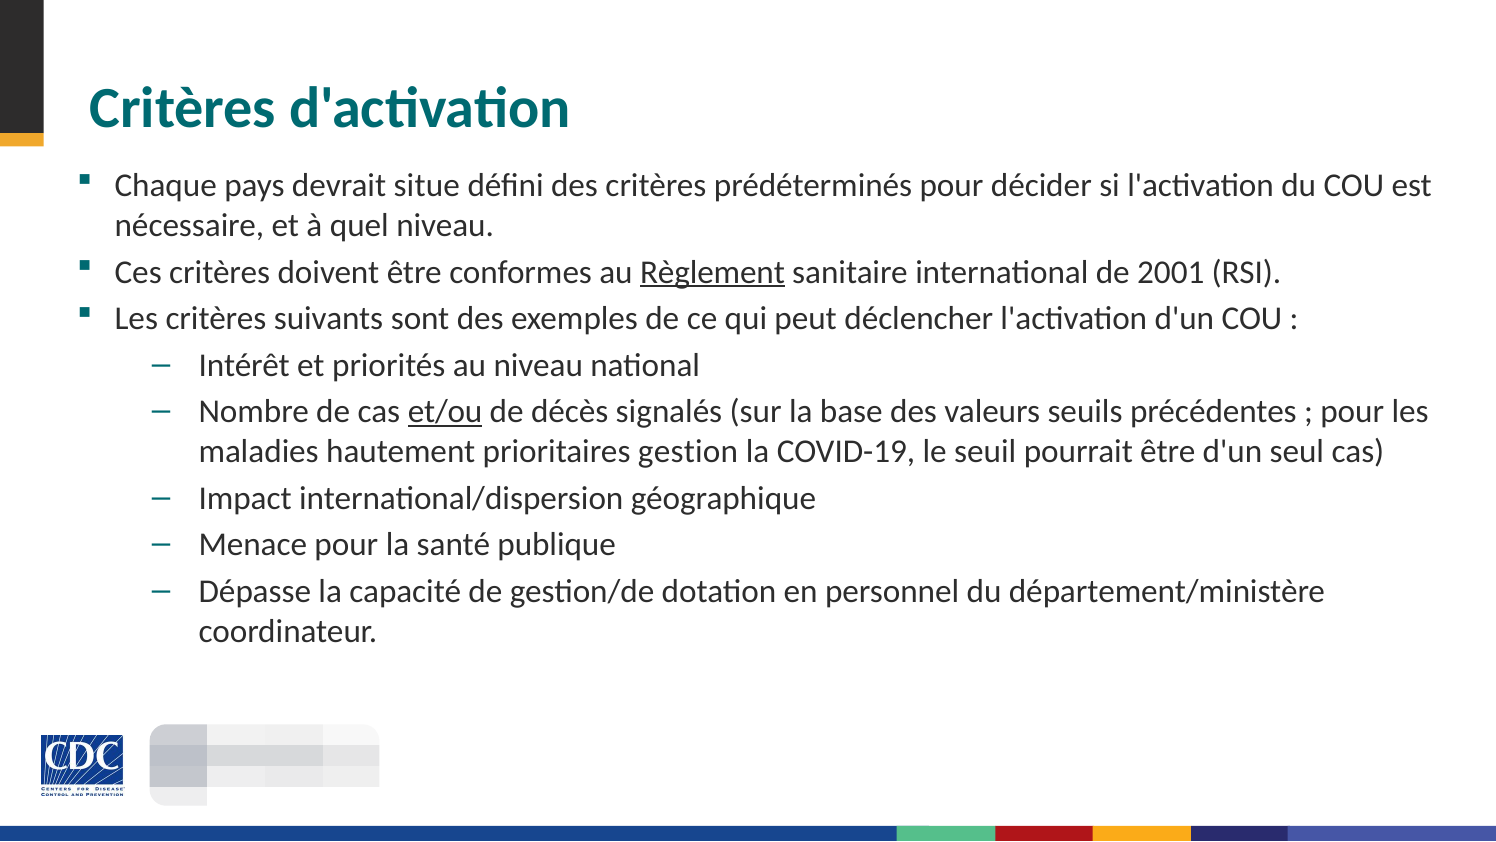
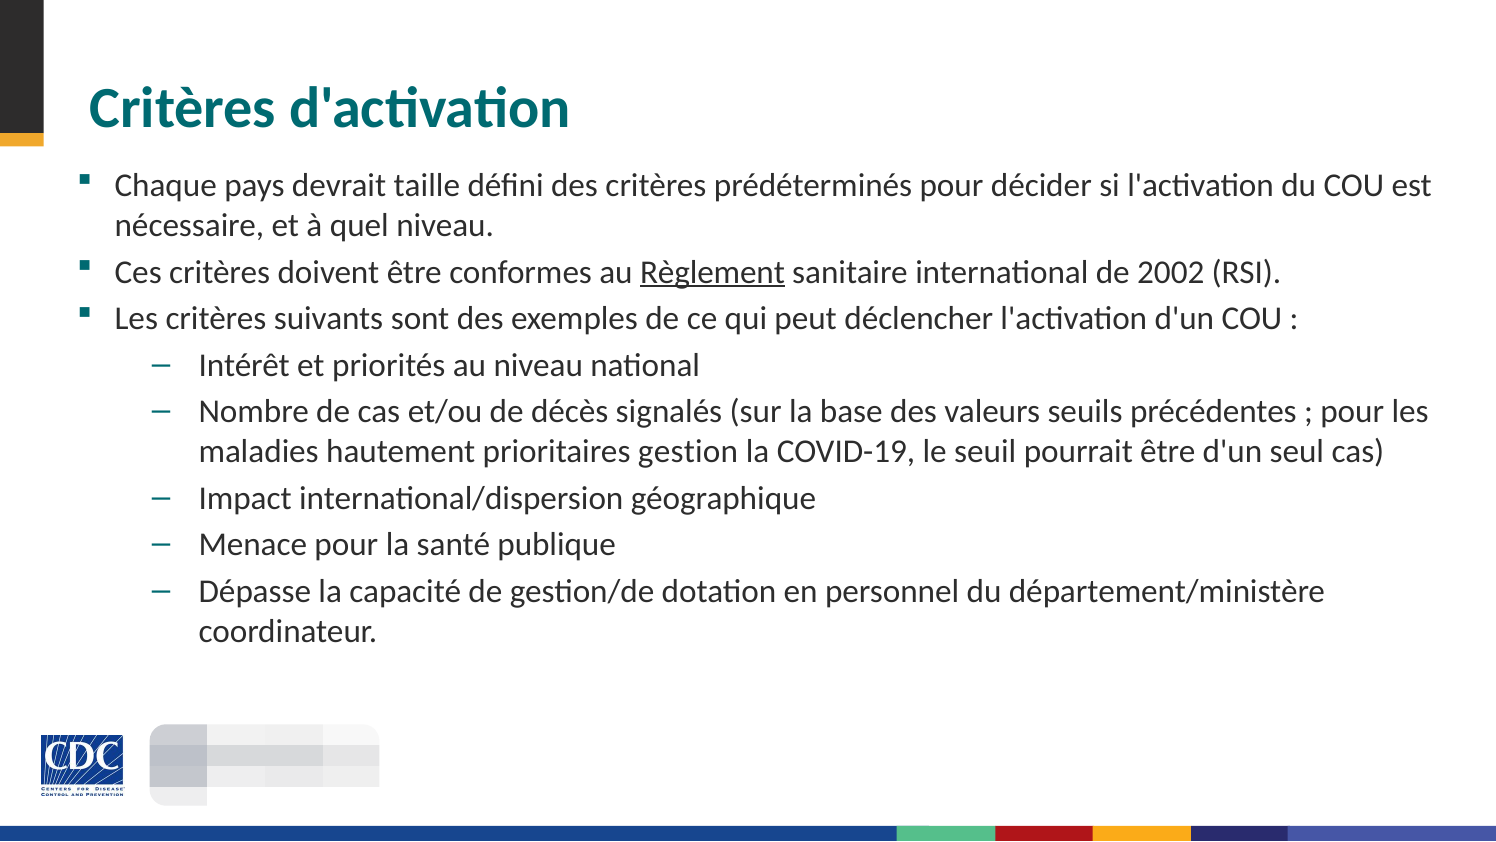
situe: situe -> taille (427, 186)
2001: 2001 -> 2002 (1171, 272)
et/ou underline: present -> none (445, 412)
